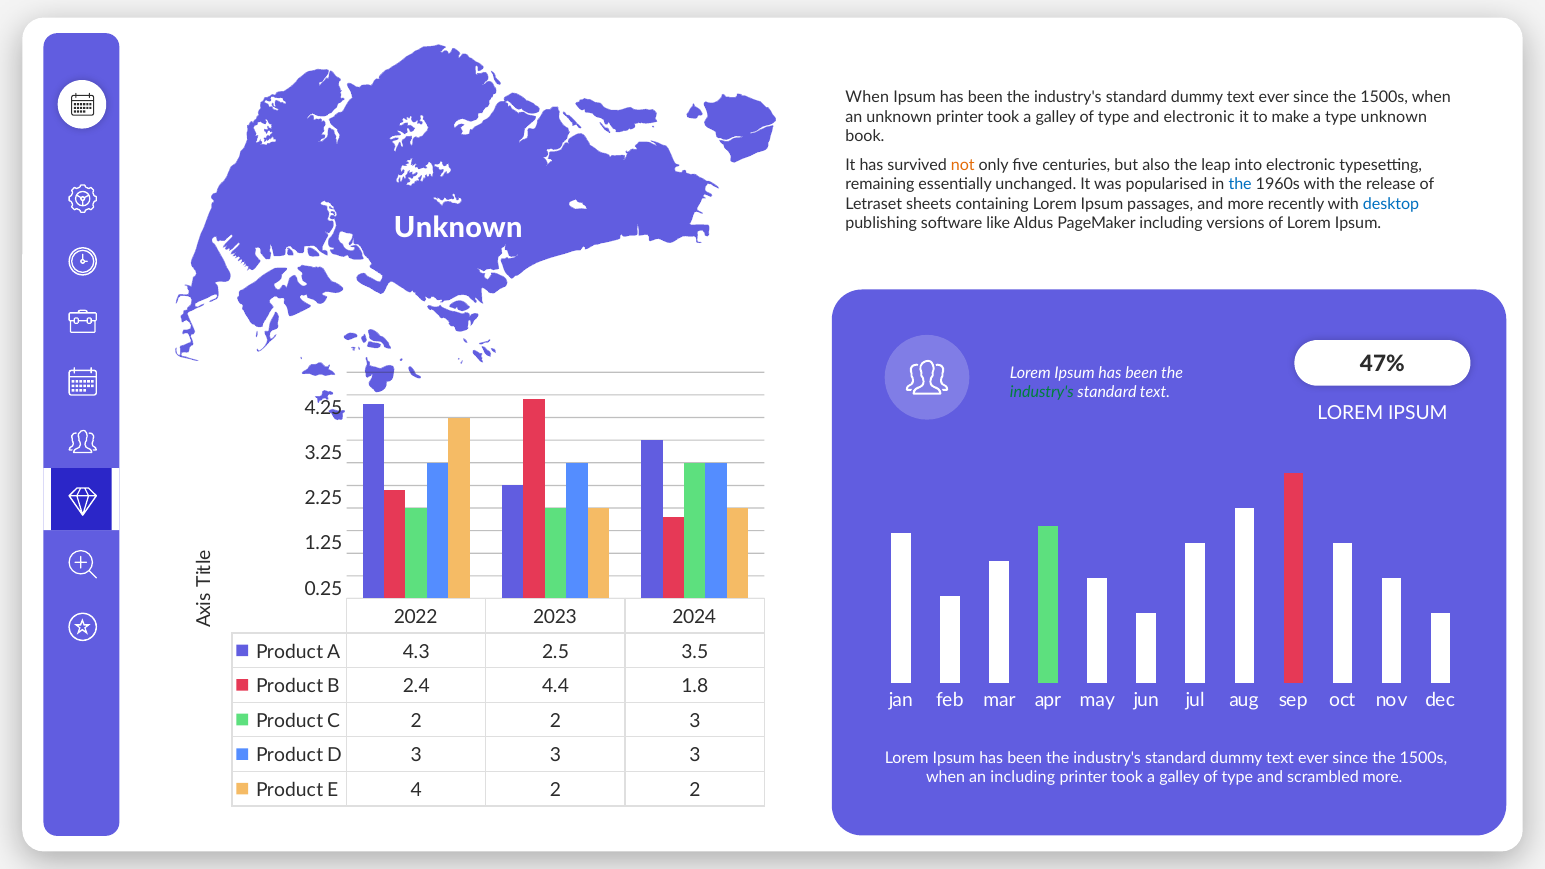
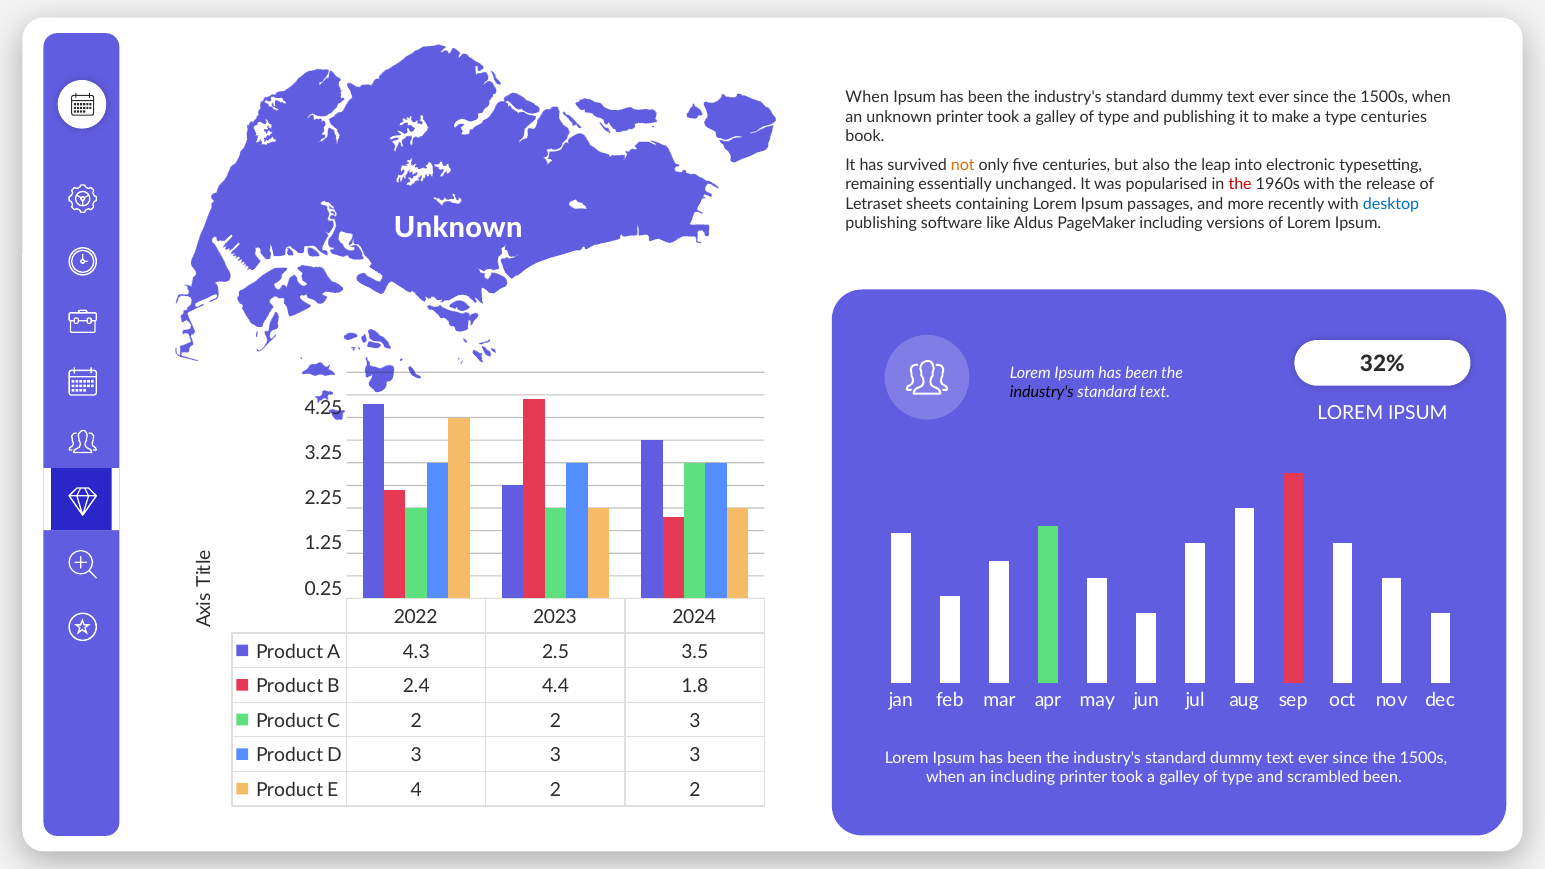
and electronic: electronic -> publishing (1199, 117)
type unknown: unknown -> centuries (1394, 117)
the colour: blue -> red (1240, 185)
47%: 47% -> 32% (1382, 364)
industry's colour: green -> black (1042, 393)
scrambled more: more -> been (1382, 777)
